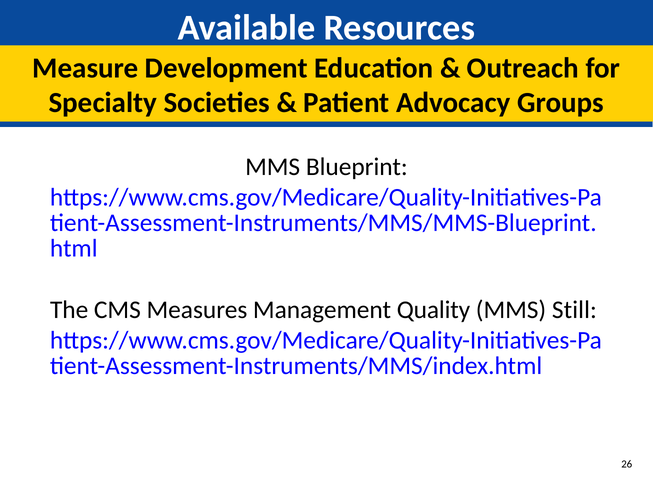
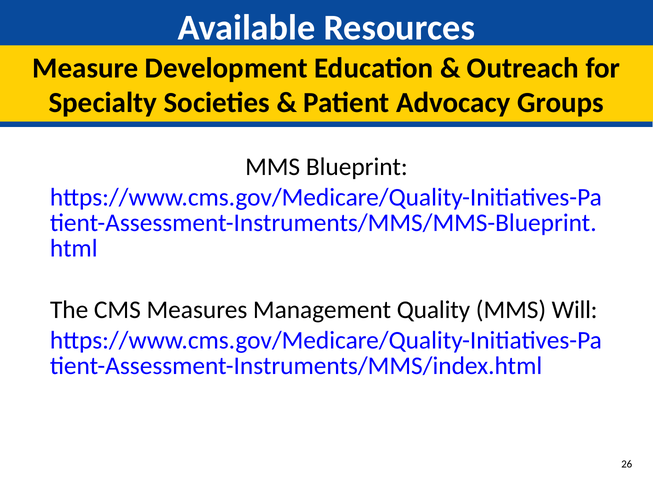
Still: Still -> Will (575, 310)
